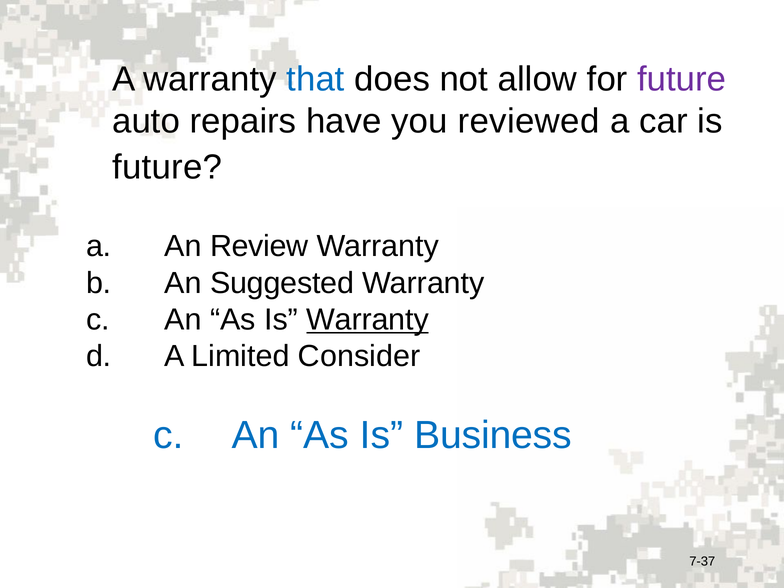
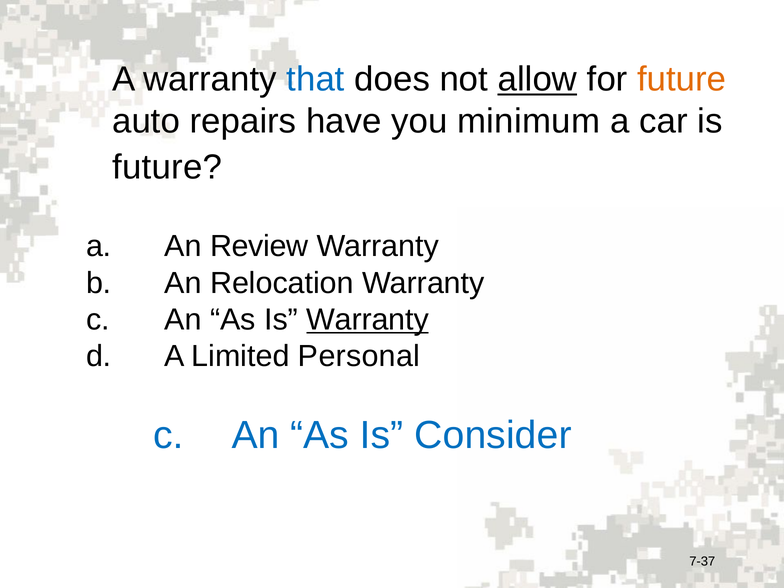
allow underline: none -> present (537, 79)
future colour: purple -> orange (682, 79)
reviewed: reviewed -> minimum (529, 121)
Suggested: Suggested -> Relocation (282, 283)
Consider: Consider -> Personal (359, 356)
Business: Business -> Consider (493, 435)
